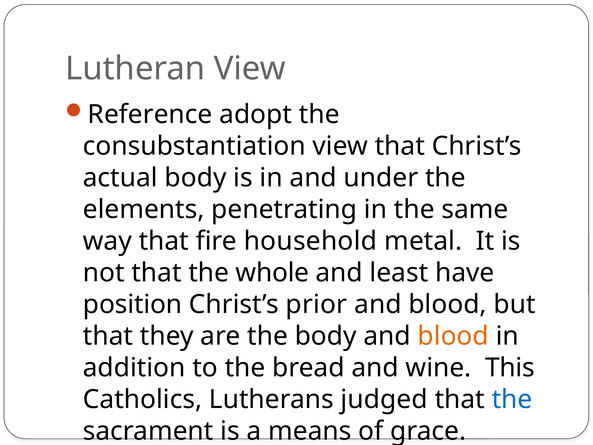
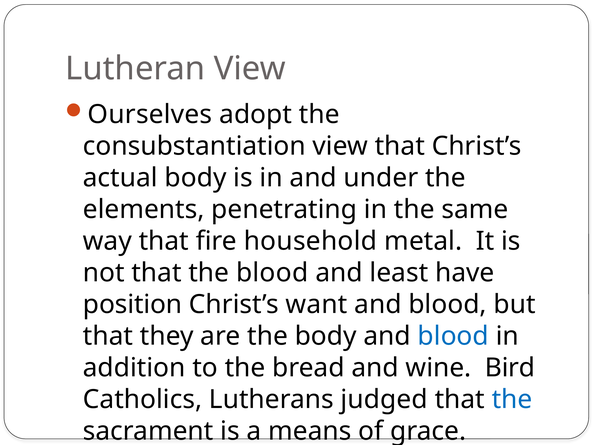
Reference: Reference -> Ourselves (150, 115)
the whole: whole -> blood (272, 273)
prior: prior -> want (316, 304)
blood colour: orange -> blue (453, 336)
This: This -> Bird (510, 368)
